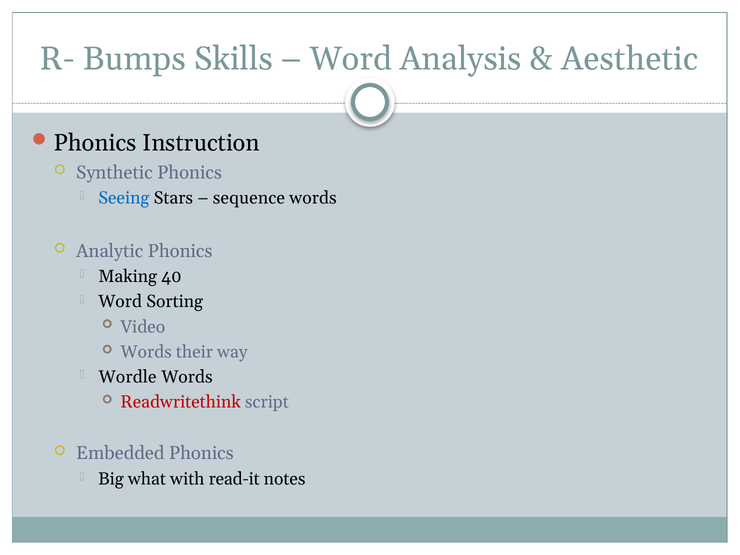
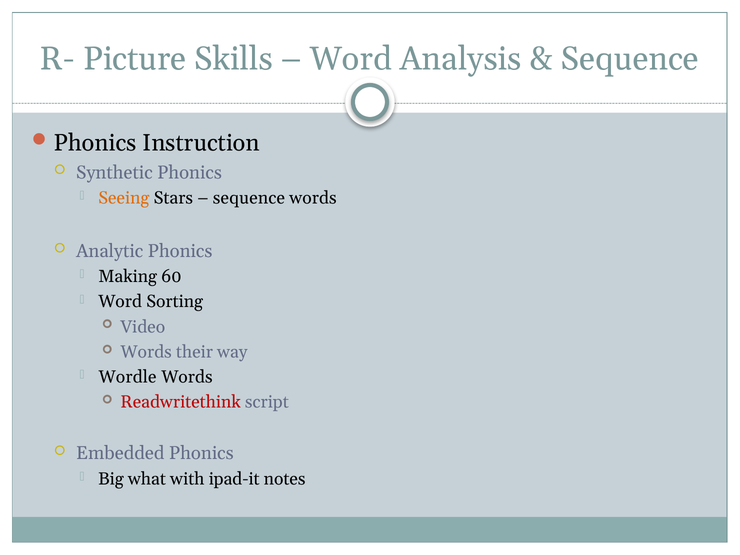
Bumps: Bumps -> Picture (135, 59)
Aesthetic: Aesthetic -> Sequence (630, 59)
Seeing colour: blue -> orange (124, 198)
40: 40 -> 60 (172, 277)
read-it: read-it -> ipad-it (234, 479)
